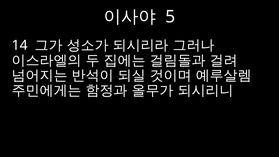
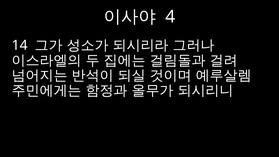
5: 5 -> 4 (170, 17)
